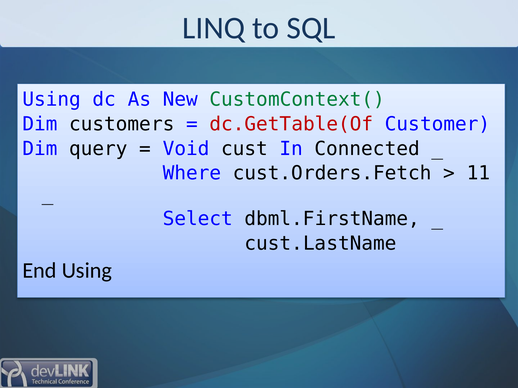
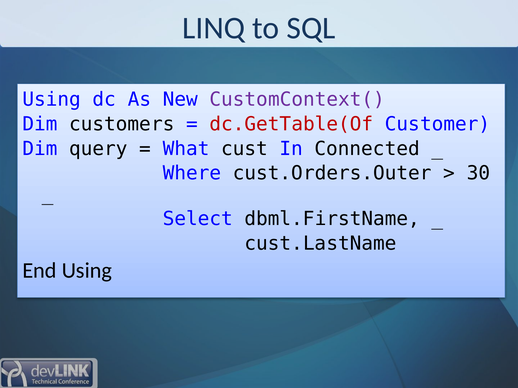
CustomContext( colour: green -> purple (297, 100)
Void: Void -> What (186, 149)
cust.Orders.Fetch: cust.Orders.Fetch -> cust.Orders.Outer (332, 173)
11: 11 -> 30 (478, 173)
